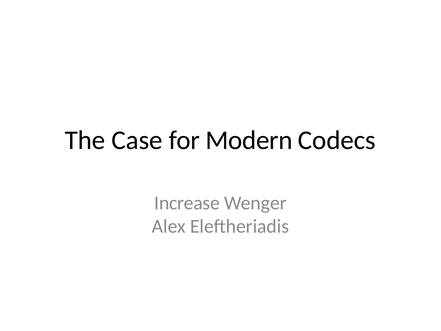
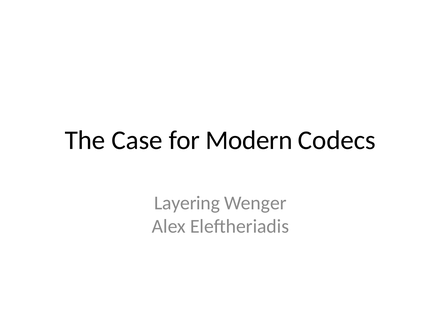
Increase: Increase -> Layering (187, 203)
